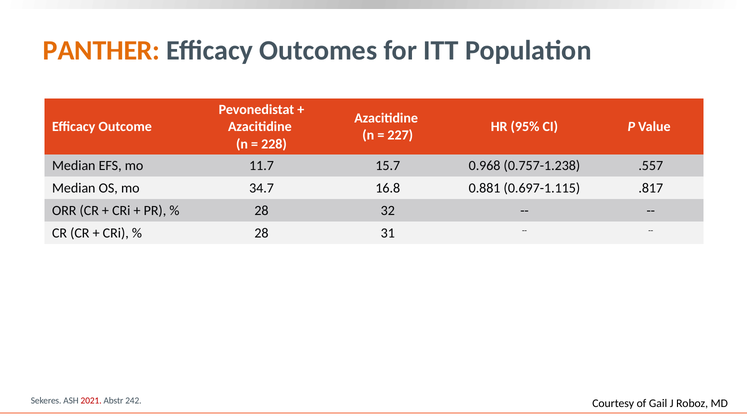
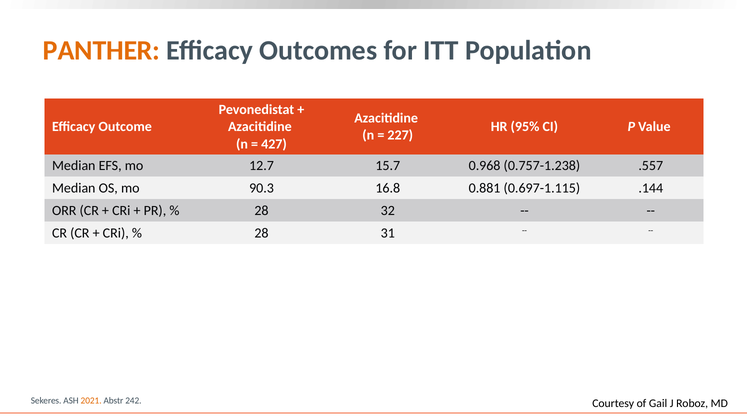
228: 228 -> 427 (274, 144)
11.7: 11.7 -> 12.7 (262, 166)
34.7: 34.7 -> 90.3 (262, 188)
.817: .817 -> .144 (651, 188)
2021 colour: red -> orange (91, 401)
